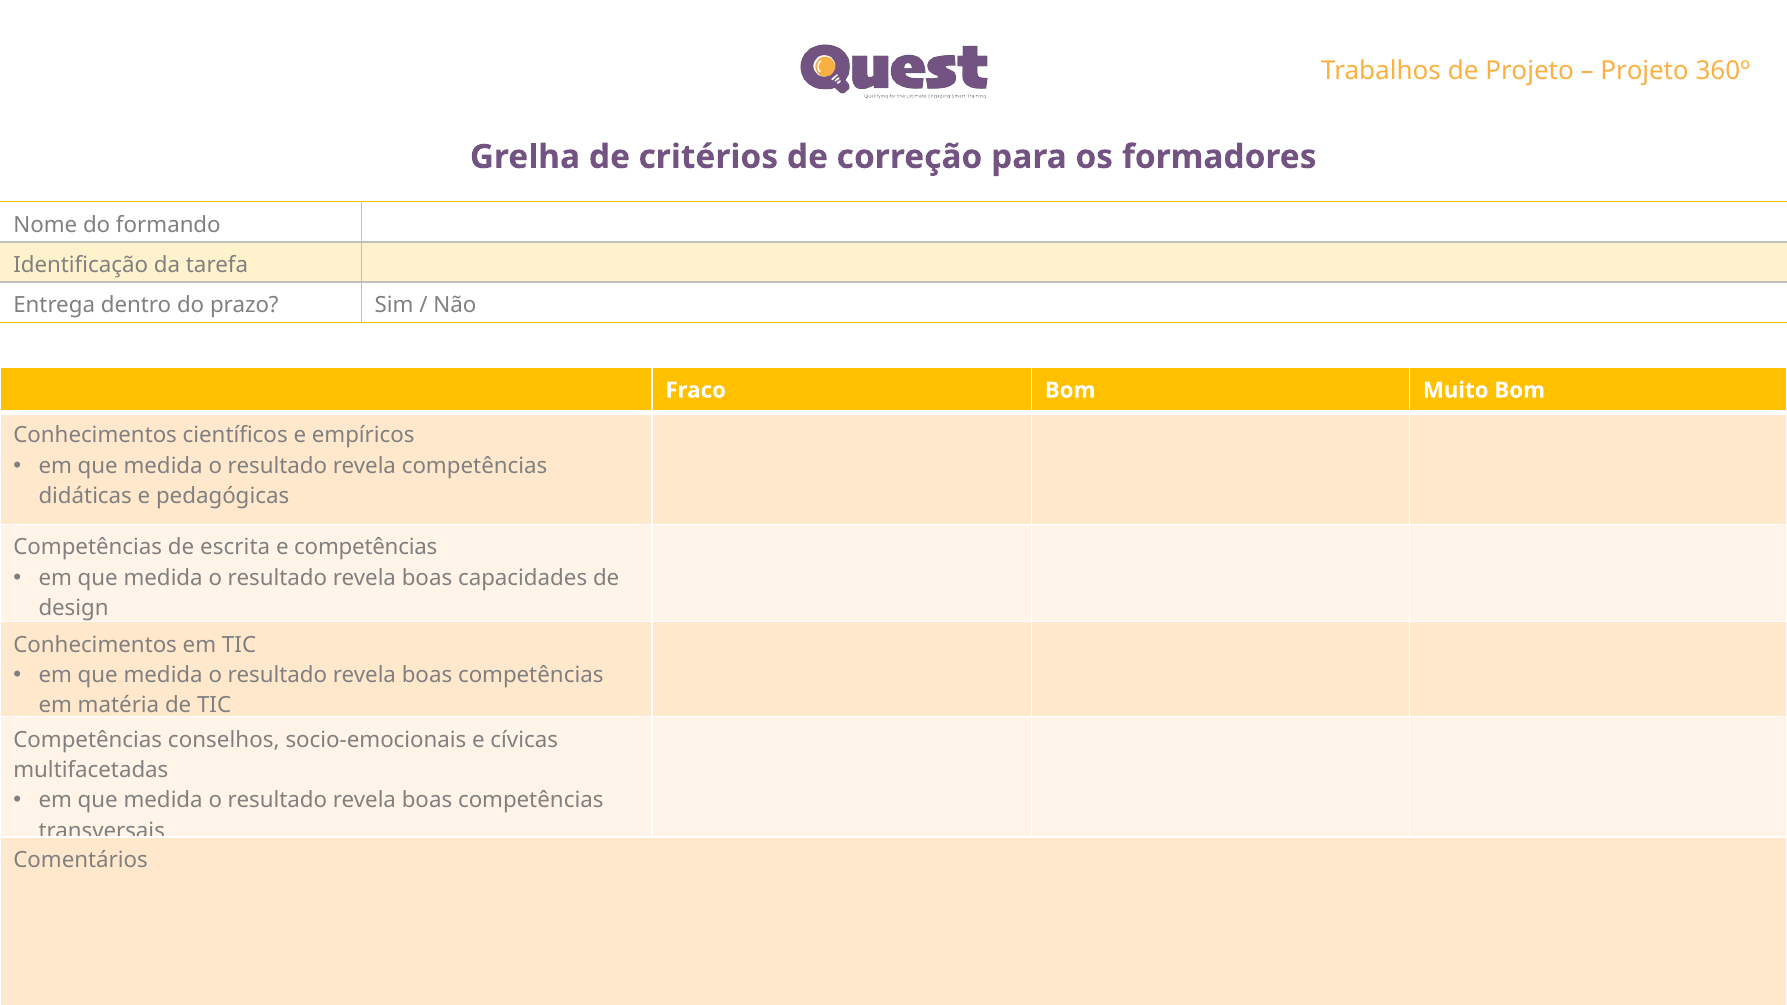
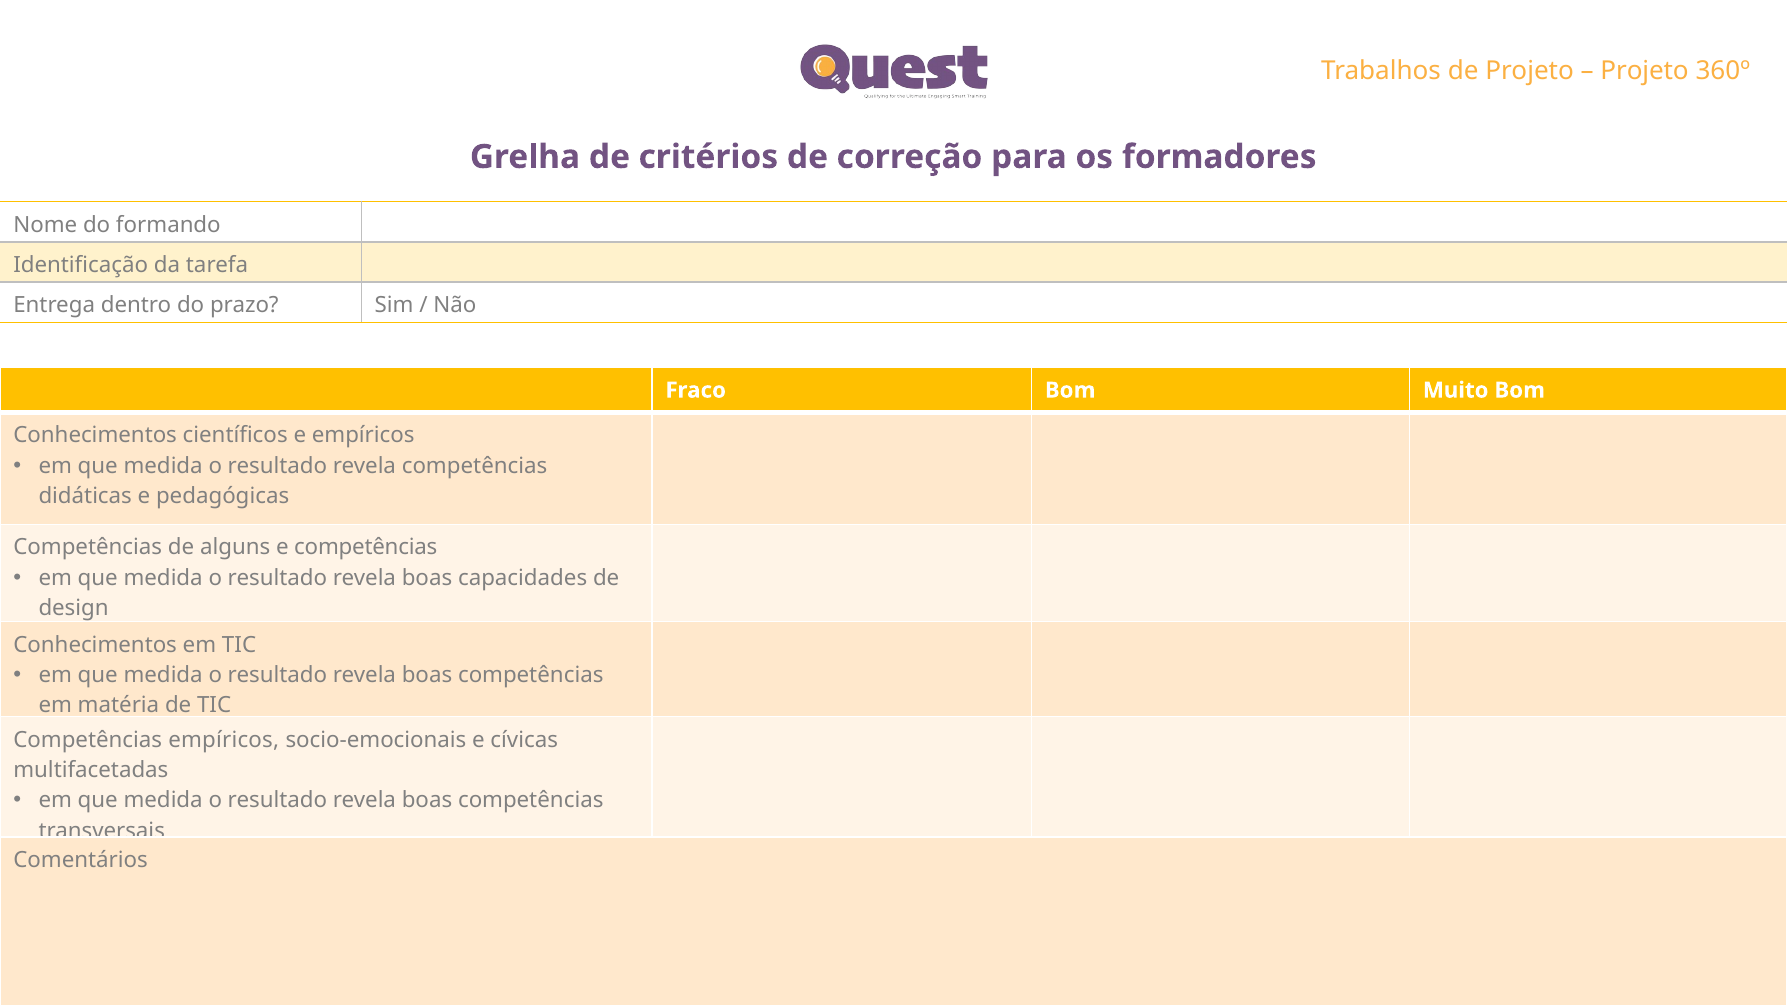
escrita: escrita -> alguns (235, 548)
Competências conselhos: conselhos -> empíricos (224, 740)
